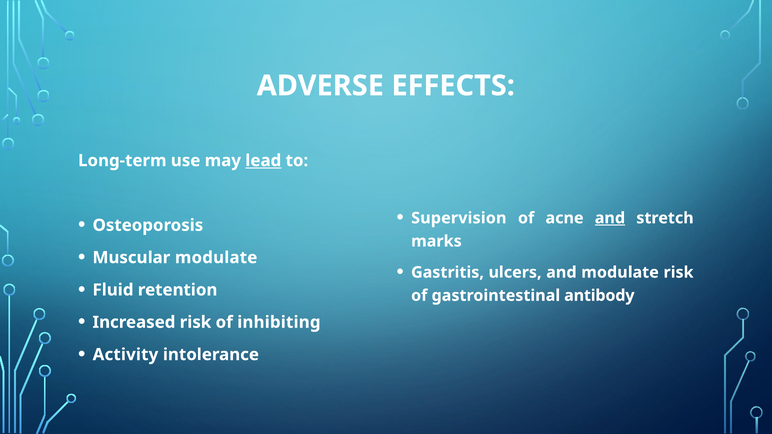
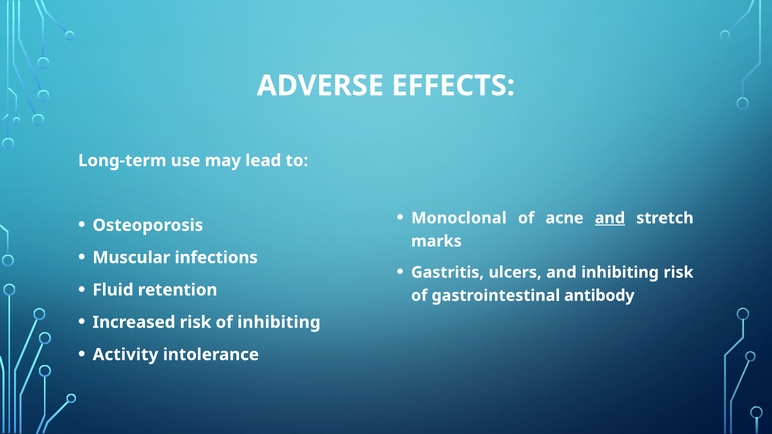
lead underline: present -> none (263, 161)
Supervision: Supervision -> Monoclonal (459, 218)
Muscular modulate: modulate -> infections (216, 258)
and modulate: modulate -> inhibiting (620, 273)
